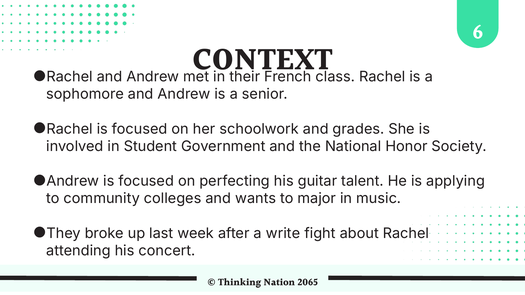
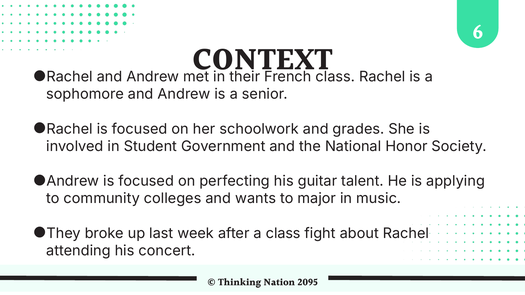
a write: write -> class (283, 234)
2065: 2065 -> 2095 (308, 283)
